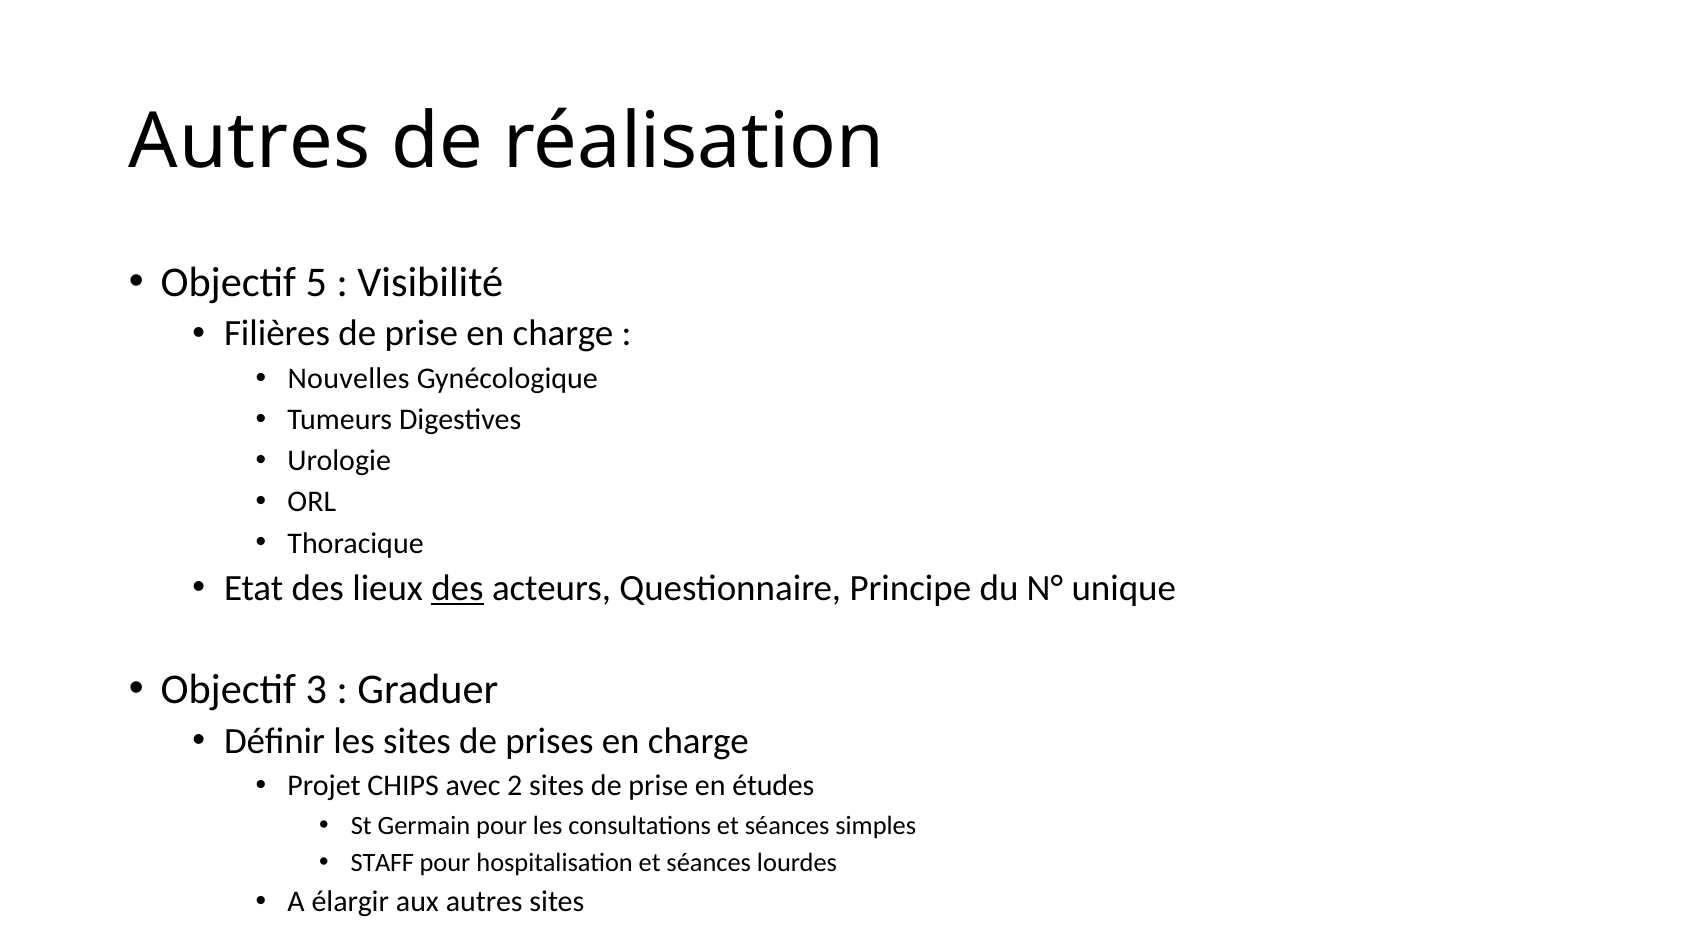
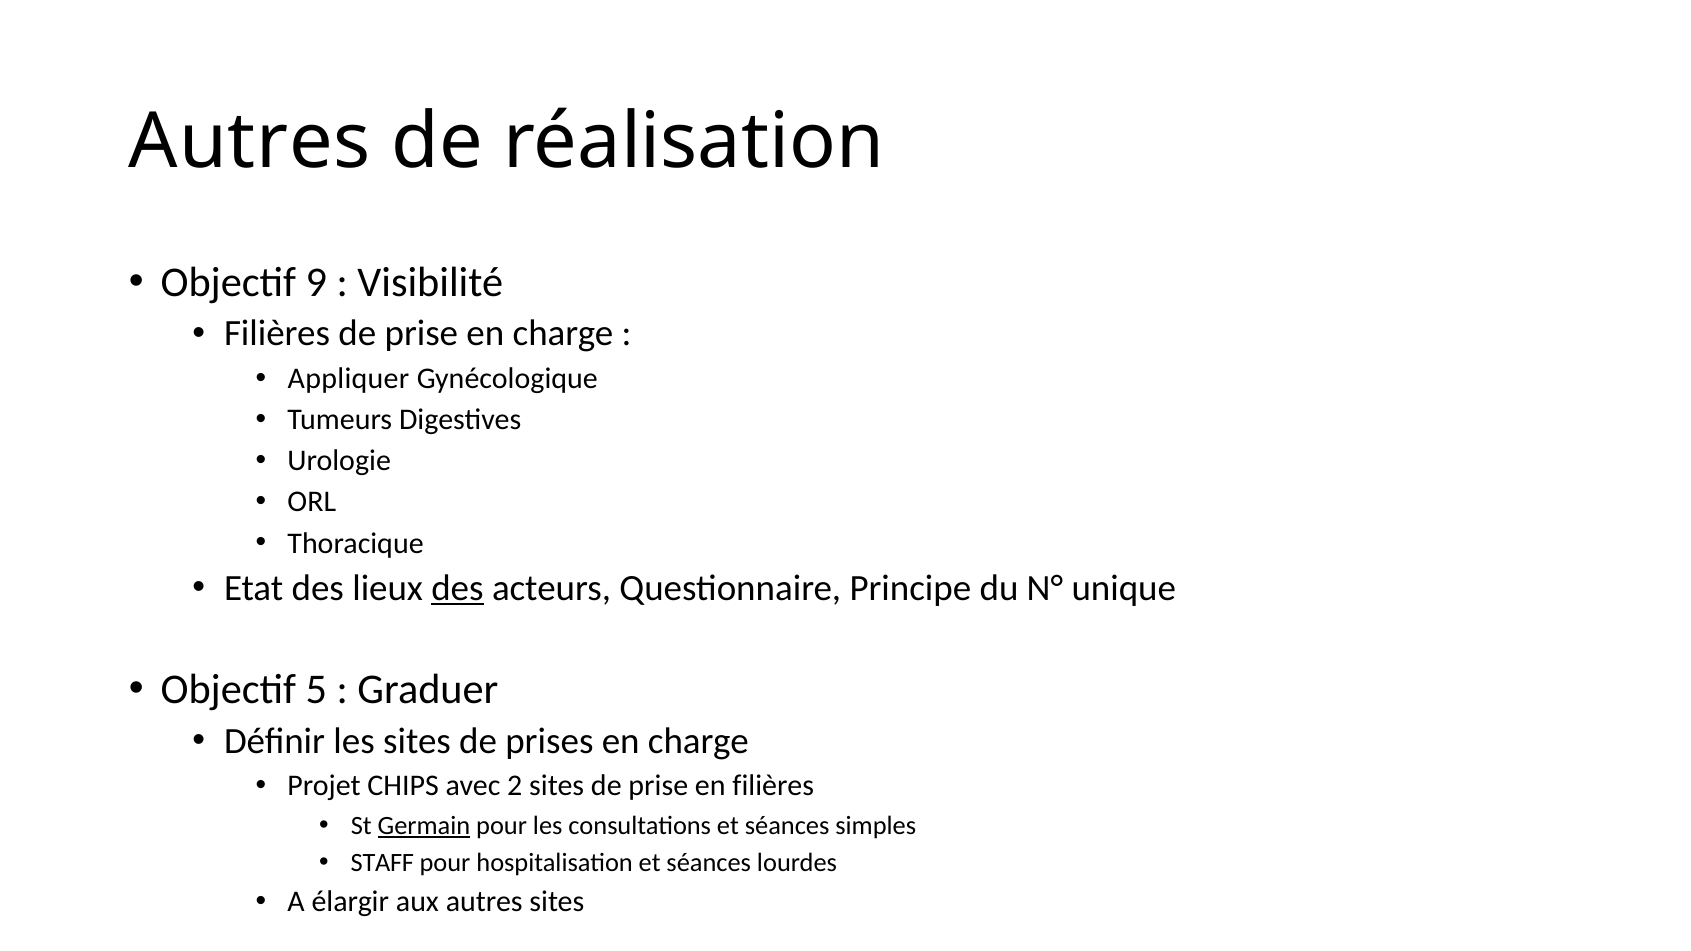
5: 5 -> 9 (316, 282)
Nouvelles: Nouvelles -> Appliquer (349, 379)
3: 3 -> 5 (316, 690)
en études: études -> filières (773, 786)
Germain underline: none -> present (424, 826)
